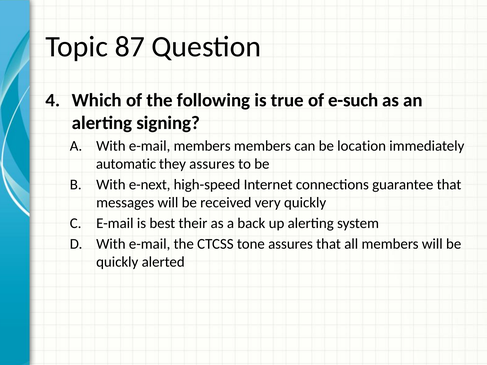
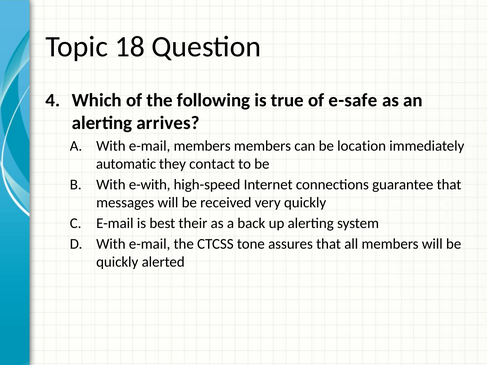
87: 87 -> 18 (130, 47)
e-such: e-such -> e-safe (353, 100)
signing: signing -> arrives (168, 123)
they assures: assures -> contact (212, 164)
e-next: e-next -> e-with (150, 185)
